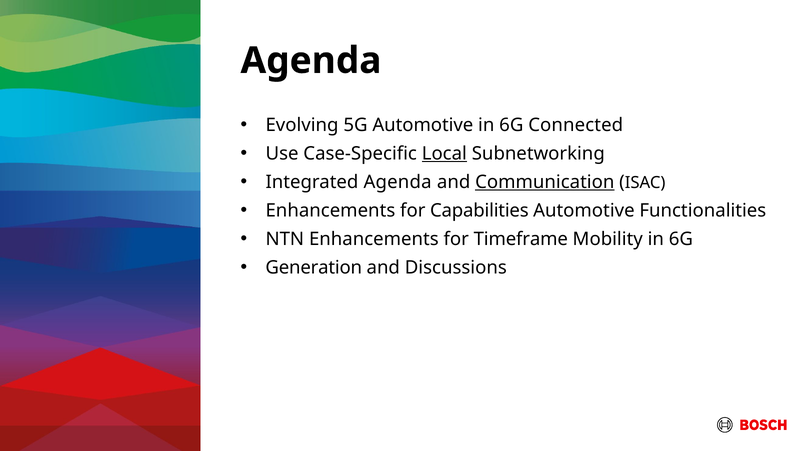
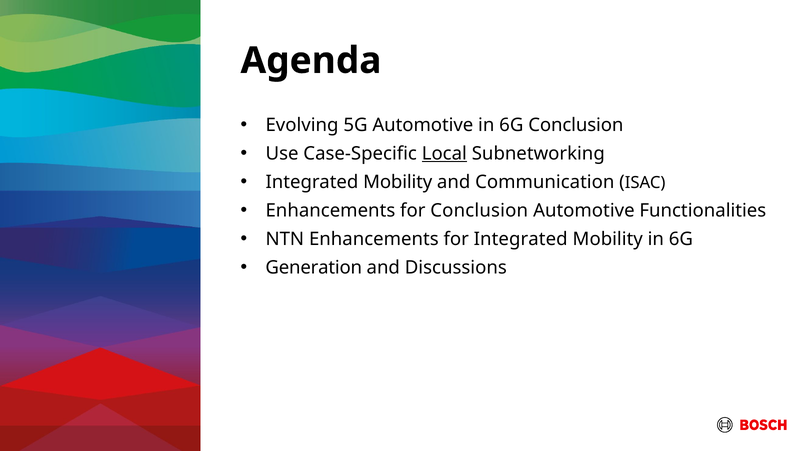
6G Connected: Connected -> Conclusion (576, 125)
Agenda: Agenda -> Mobility (398, 182)
Communication underline: present -> none (545, 182)
for Capabilities: Capabilities -> Conclusion (479, 211)
for Timeframe: Timeframe -> Integrated (521, 239)
